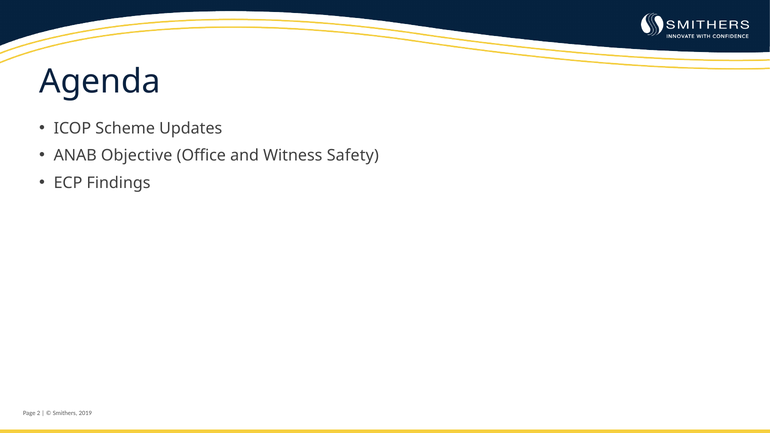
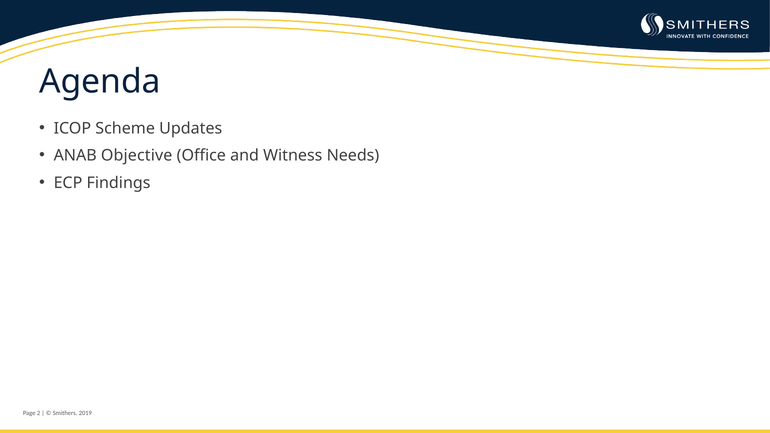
Safety: Safety -> Needs (353, 156)
